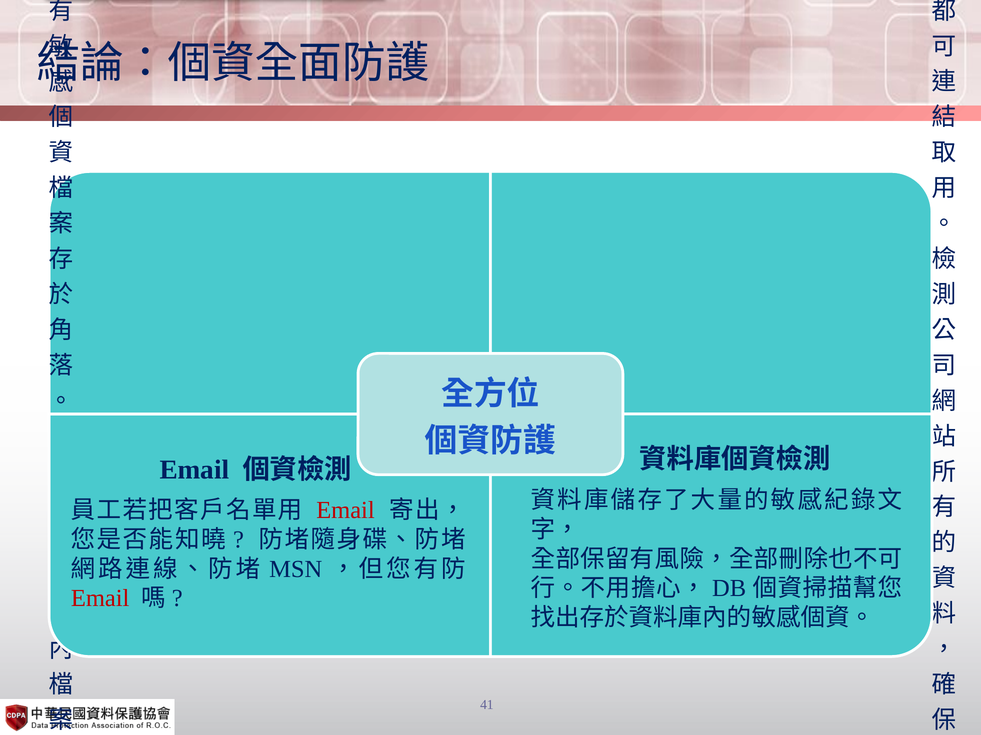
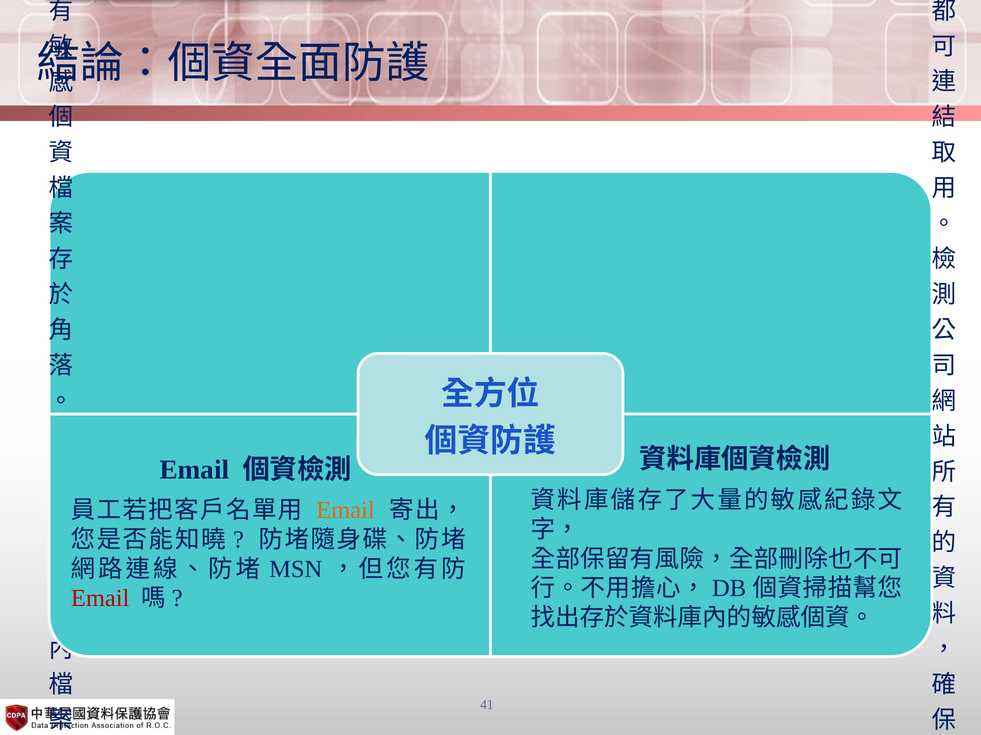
Email colour: red -> orange (345, 511)
